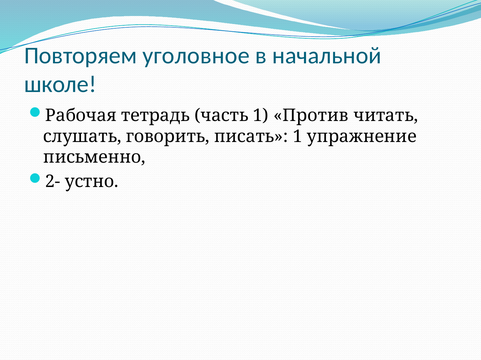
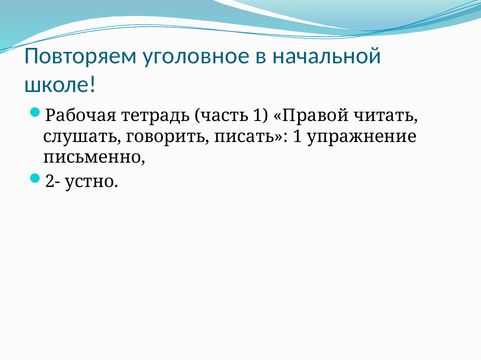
Против: Против -> Правой (311, 116)
